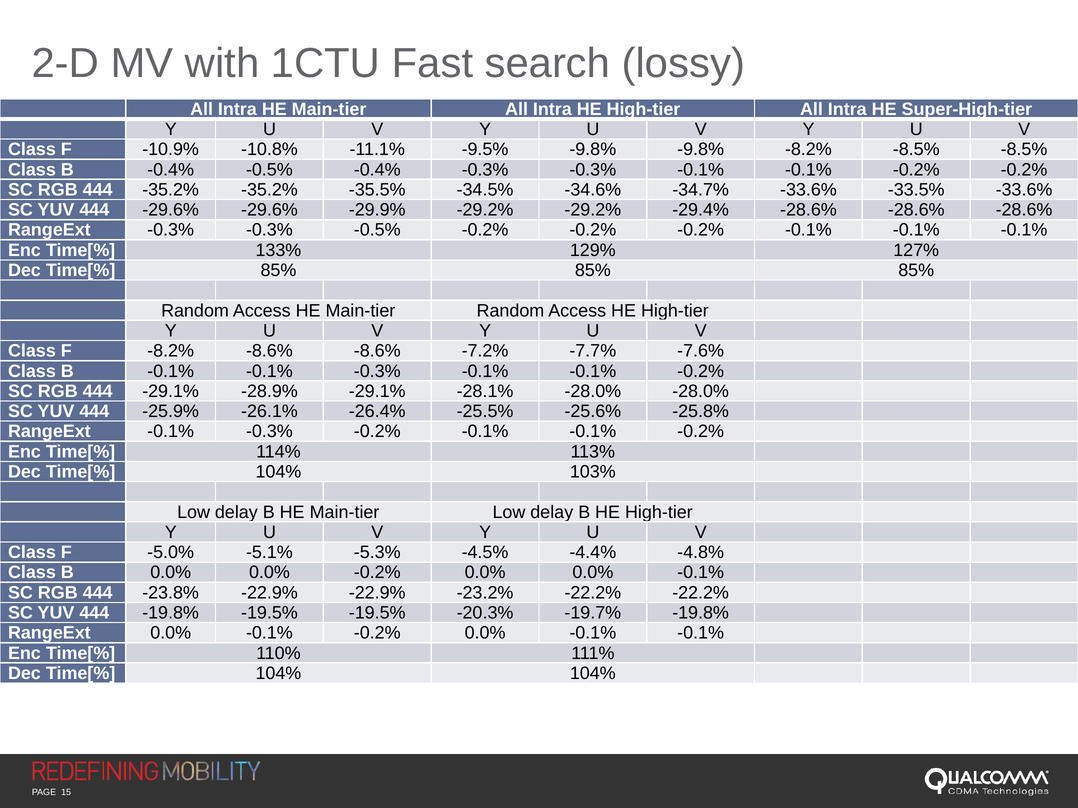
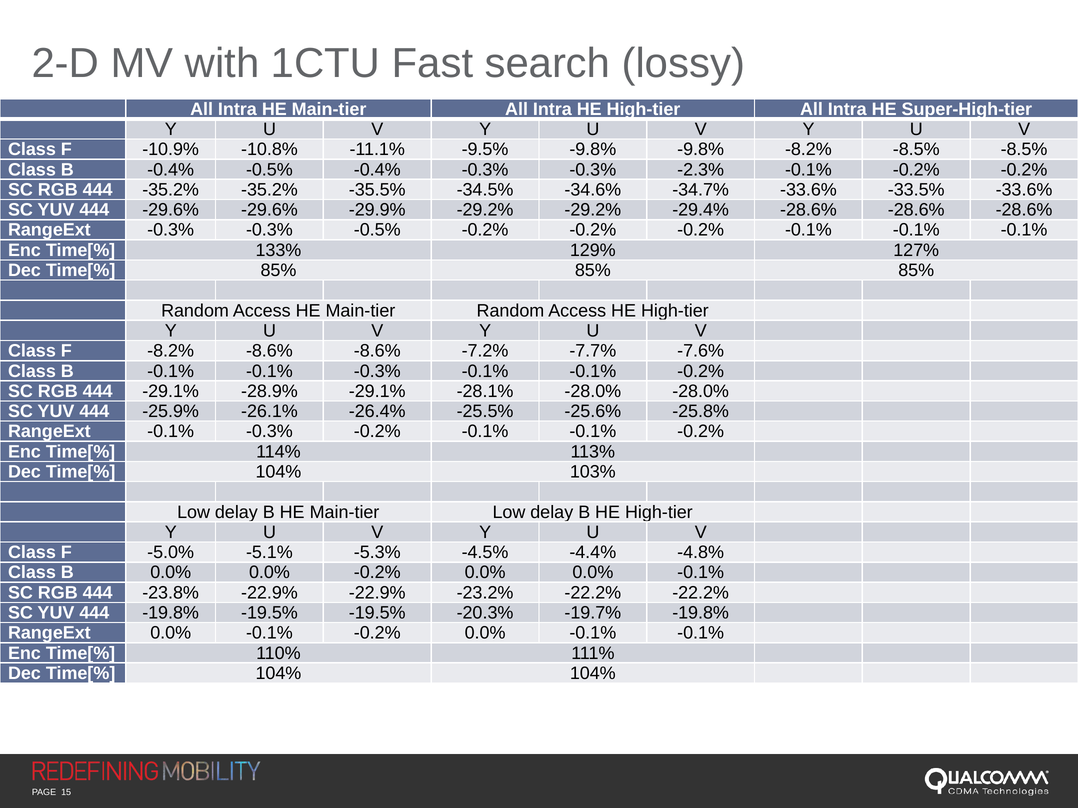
-0.3% -0.3% -0.1%: -0.1% -> -2.3% (701, 170)
